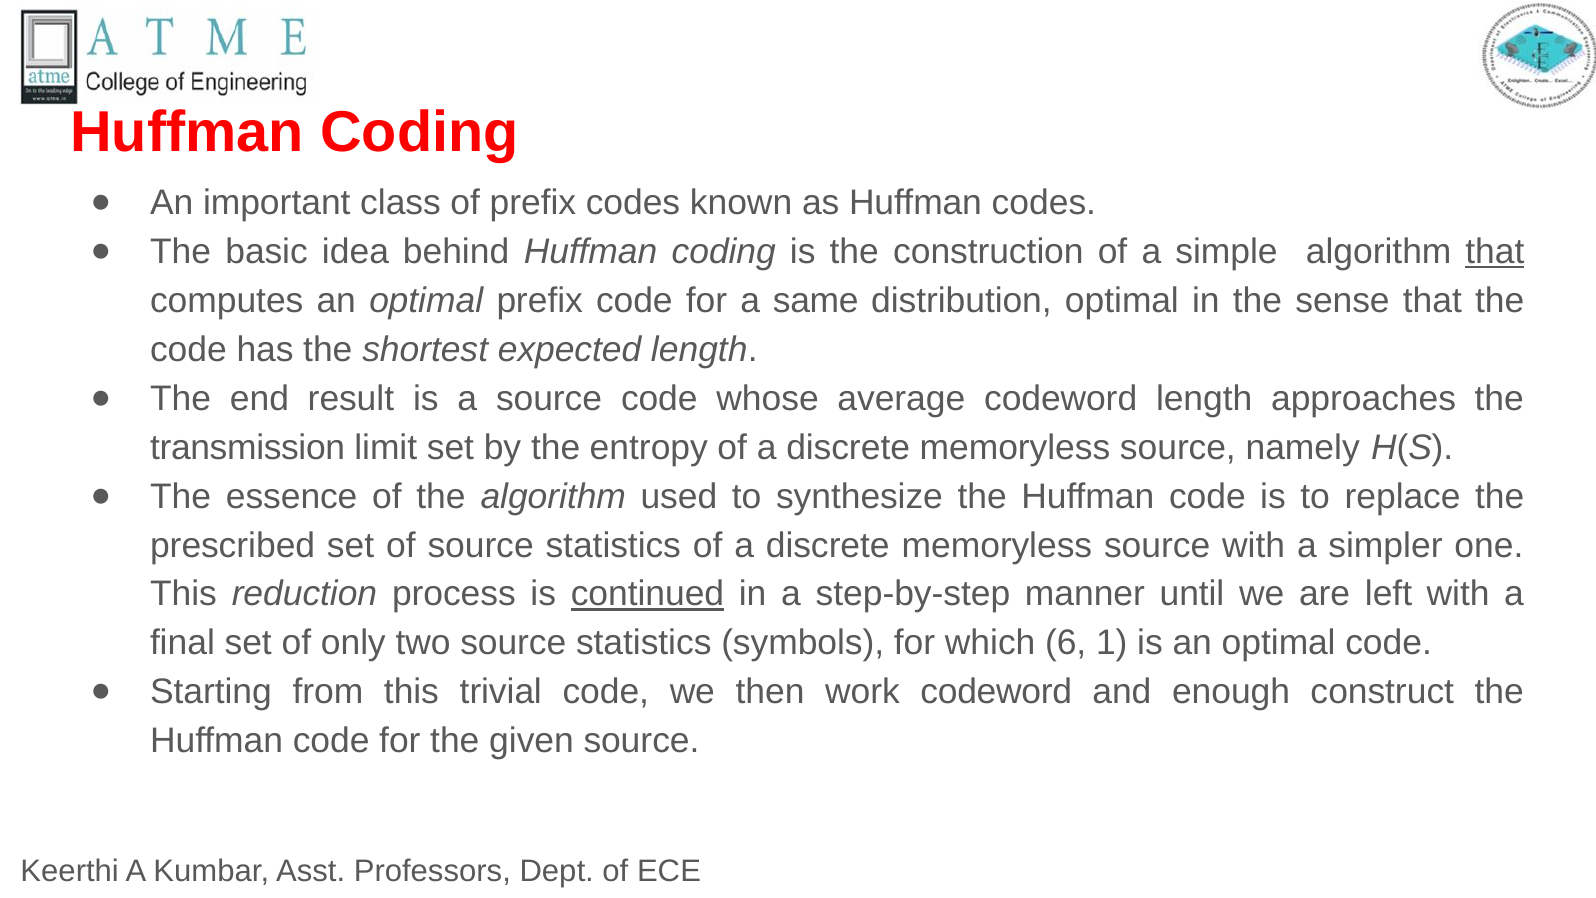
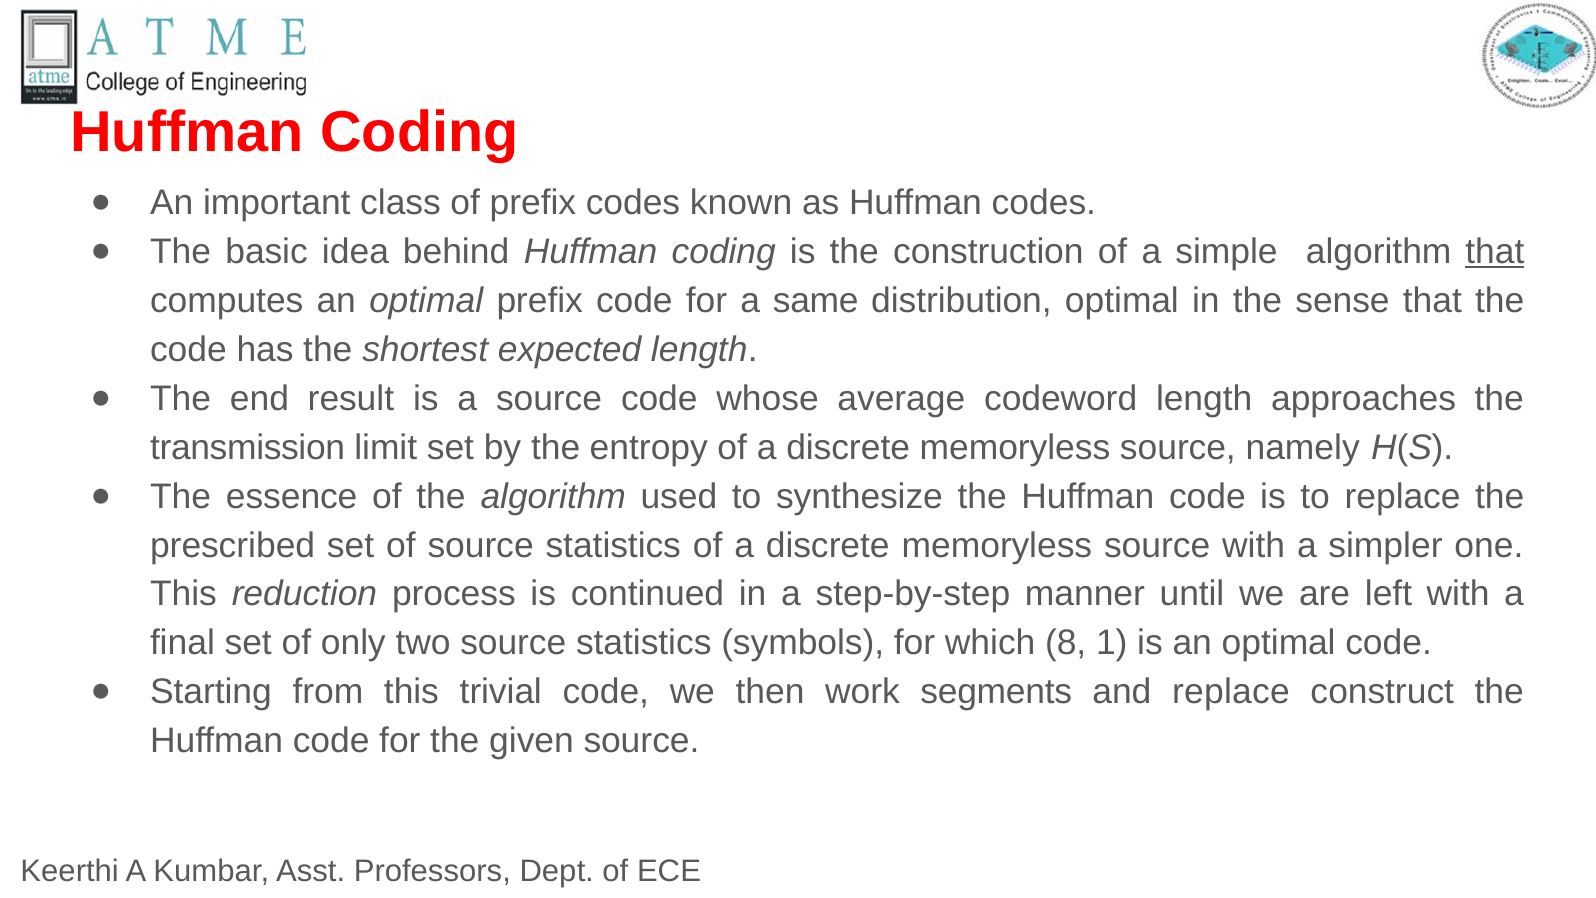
continued underline: present -> none (647, 594)
6: 6 -> 8 (1066, 643)
work codeword: codeword -> segments (996, 692)
and enough: enough -> replace (1231, 692)
